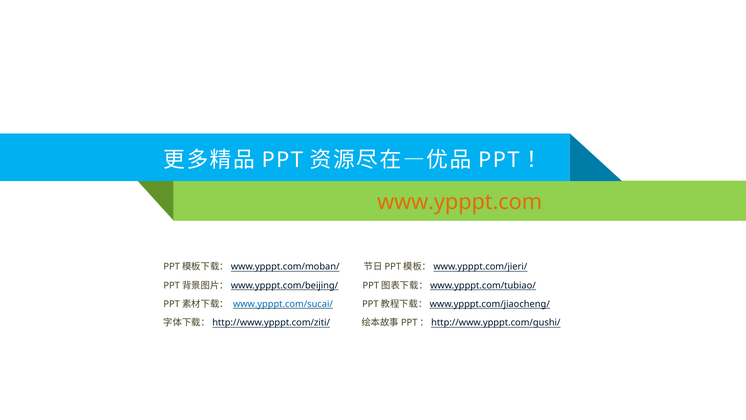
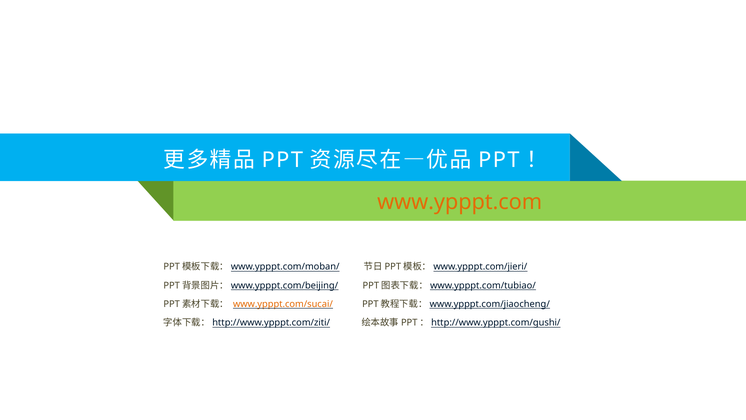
www.ypppt.com/sucai/ colour: blue -> orange (283, 304)
